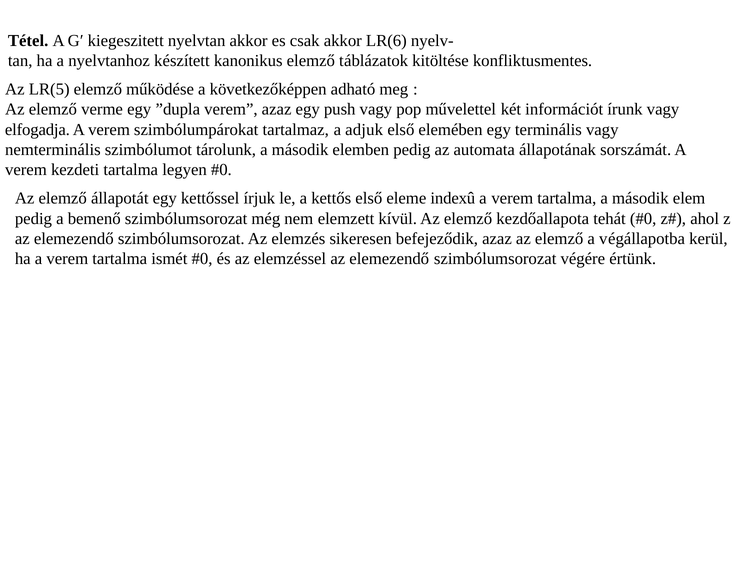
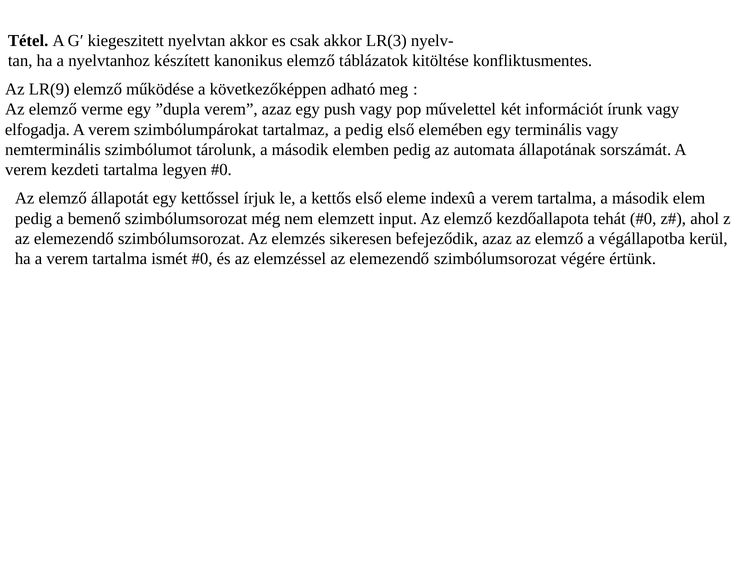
LR(6: LR(6 -> LR(3 (386, 41)
LR(5: LR(5 -> LR(9 (49, 89)
a adjuk: adjuk -> pedig (364, 130)
kívül: kívül -> input (398, 219)
